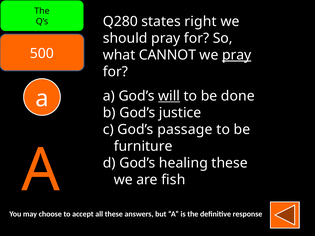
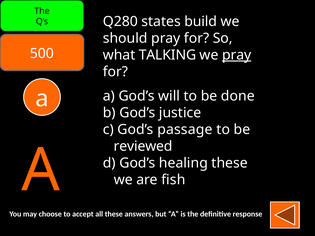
right: right -> build (201, 21)
CANNOT: CANNOT -> TALKING (168, 55)
will underline: present -> none (169, 96)
furniture: furniture -> reviewed (143, 146)
